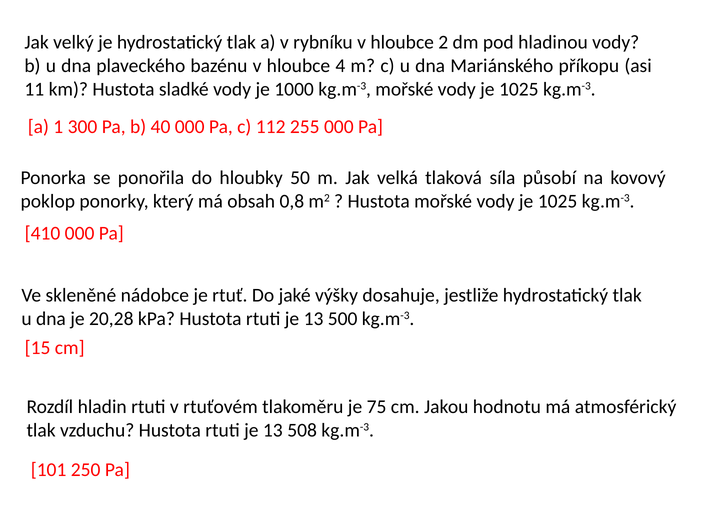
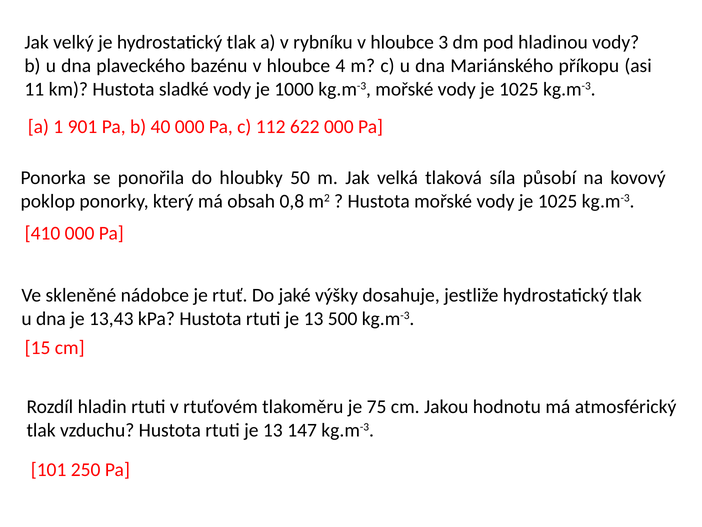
2: 2 -> 3 (443, 42)
300: 300 -> 901 (82, 126)
255: 255 -> 622 (305, 126)
20,28: 20,28 -> 13,43 (111, 318)
508: 508 -> 147 (302, 430)
